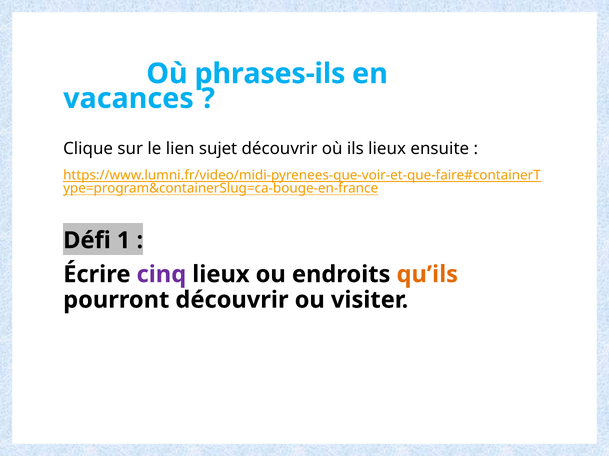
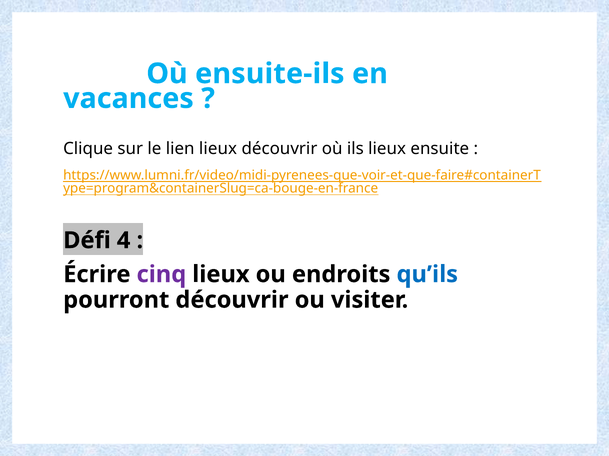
phrases-ils: phrases-ils -> ensuite-ils (270, 74)
lien sujet: sujet -> lieux (218, 149)
1: 1 -> 4 (124, 241)
qu’ils colour: orange -> blue (427, 275)
